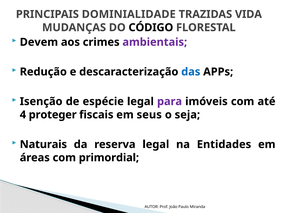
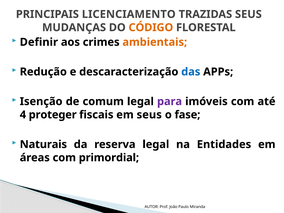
DOMINIALIDADE: DOMINIALIDADE -> LICENCIAMENTO (129, 14)
TRAZIDAS VIDA: VIDA -> SEUS (248, 14)
CÓDIGO colour: black -> orange (151, 28)
Devem: Devem -> Definir (39, 42)
ambientais colour: purple -> orange (155, 42)
espécie: espécie -> comum (103, 101)
seja: seja -> fase (187, 115)
